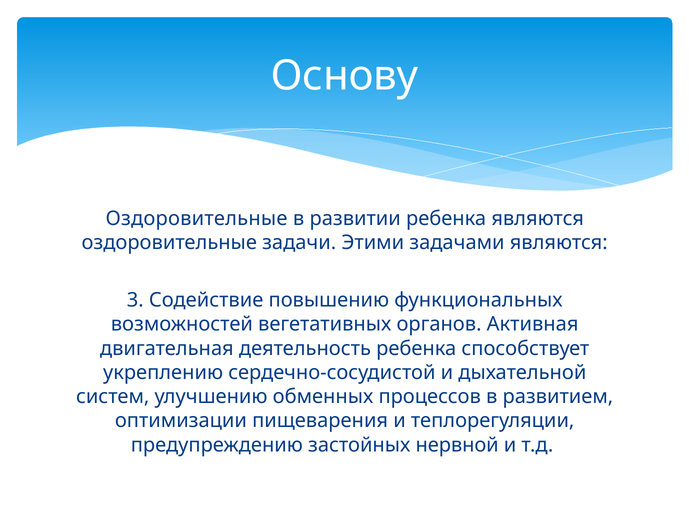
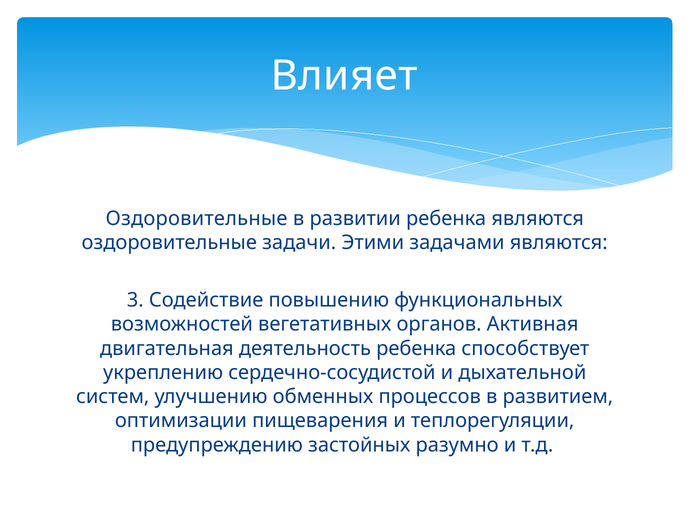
Основу: Основу -> Влияет (344, 76)
нервной: нервной -> разумно (457, 445)
